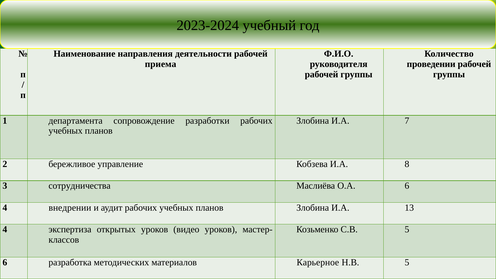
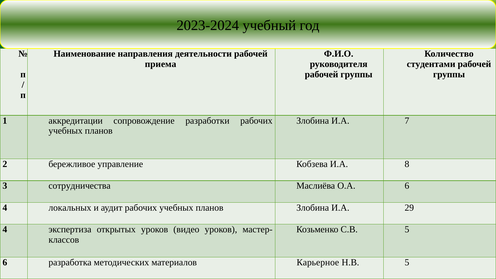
проведении: проведении -> студентами (431, 64)
департамента: департамента -> аккредитации (76, 121)
внедрении: внедрении -> локальных (70, 208)
13: 13 -> 29 (409, 208)
